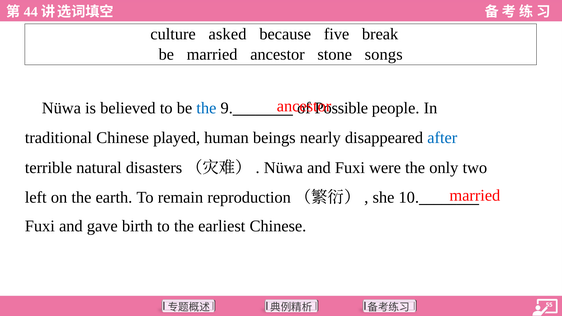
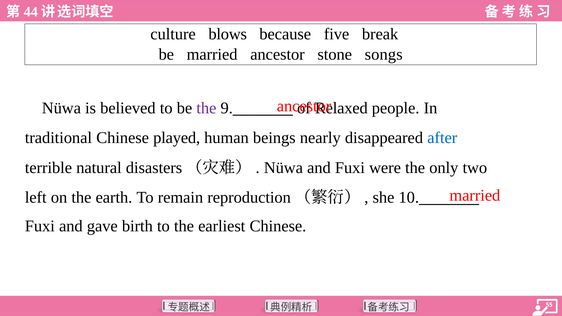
asked: asked -> blows (228, 34)
the colour: blue -> purple (206, 108)
Possible: Possible -> Relaxed (341, 108)
